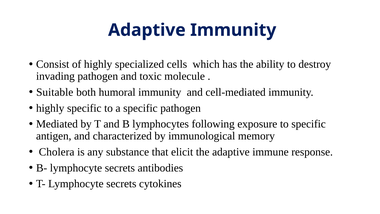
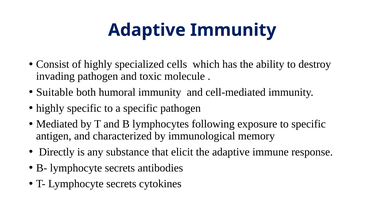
Cholera: Cholera -> Directly (57, 152)
